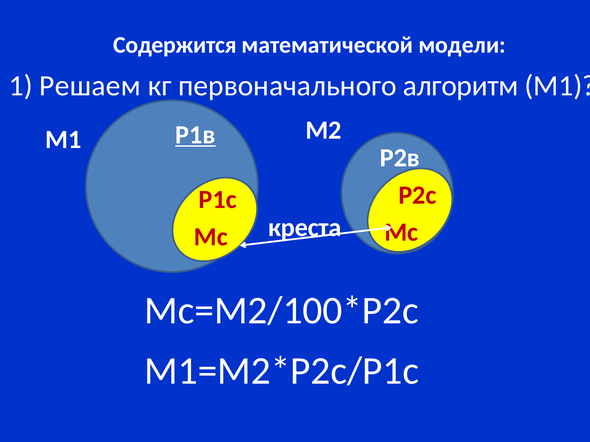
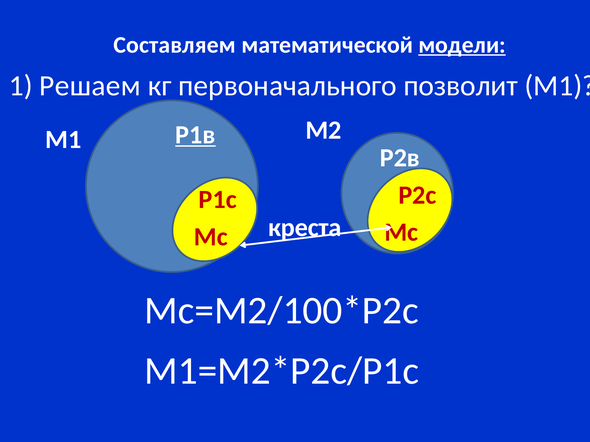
Содержится: Содержится -> Составляем (175, 45)
модели underline: none -> present (462, 45)
алгоритм: алгоритм -> позволит (461, 86)
